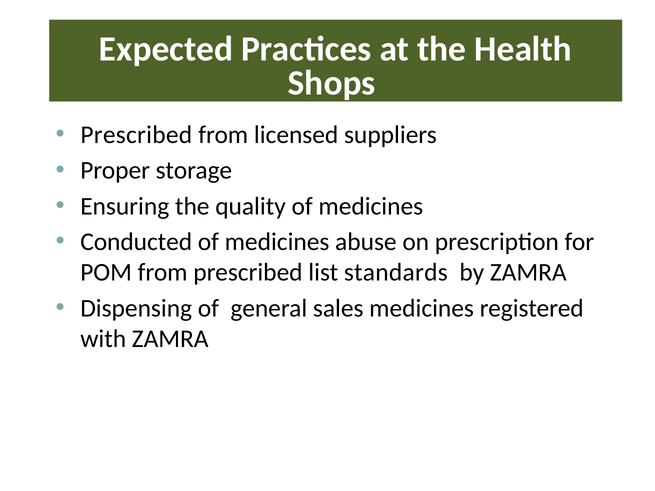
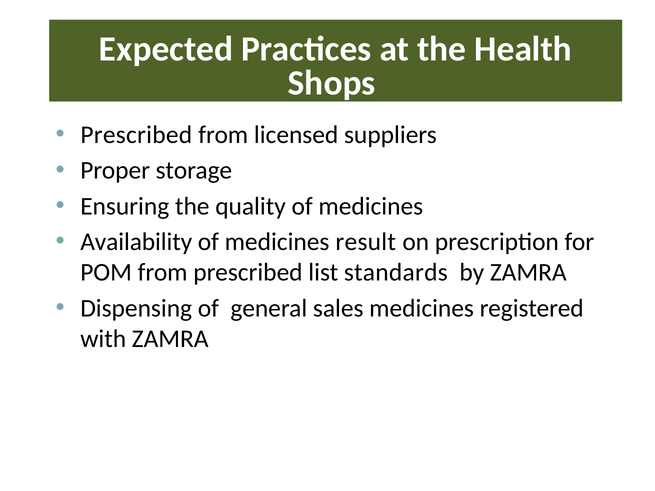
Conducted: Conducted -> Availability (136, 242)
abuse: abuse -> result (366, 242)
